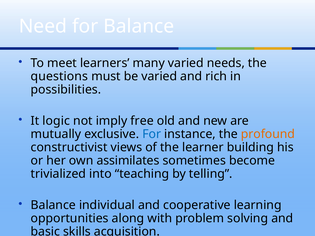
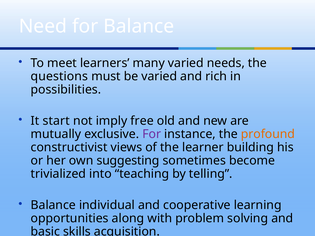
logic: logic -> start (56, 121)
For colour: blue -> purple (152, 134)
assimilates: assimilates -> suggesting (128, 161)
